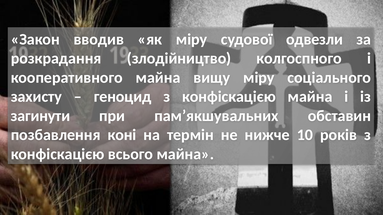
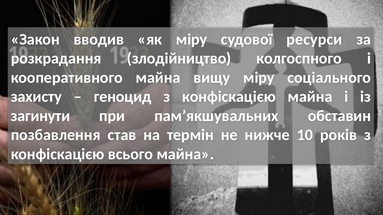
одвезли: одвезли -> ресурси (314, 39)
коні: коні -> став (122, 135)
